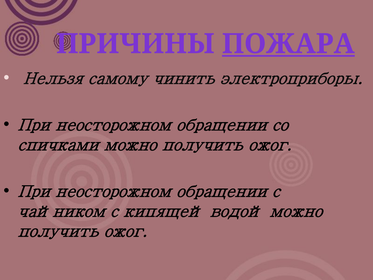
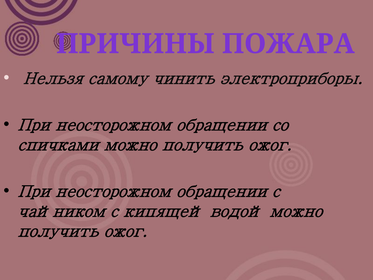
ПОЖАРА underline: present -> none (288, 44)
